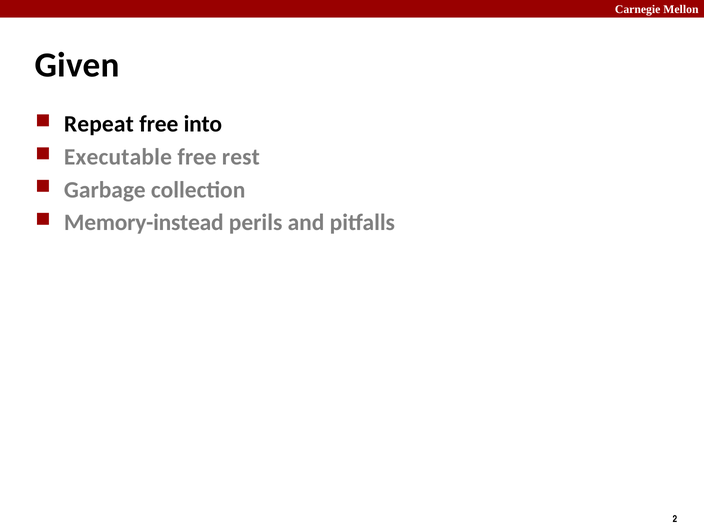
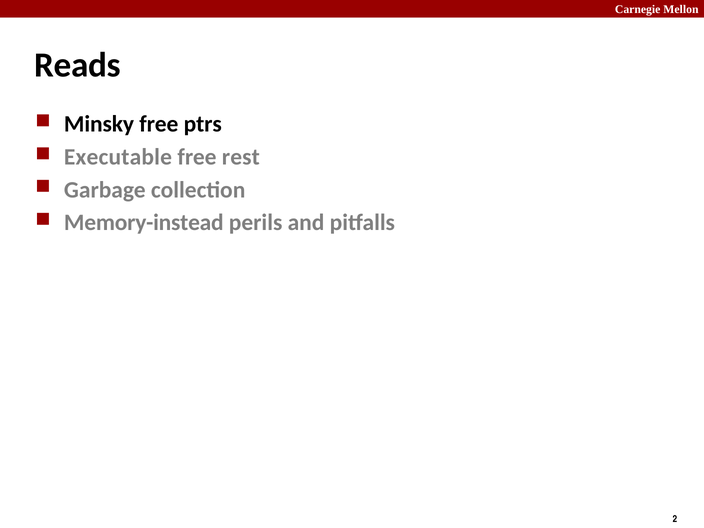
Given: Given -> Reads (77, 65)
Repeat: Repeat -> Minsky (99, 124)
into: into -> ptrs (203, 124)
